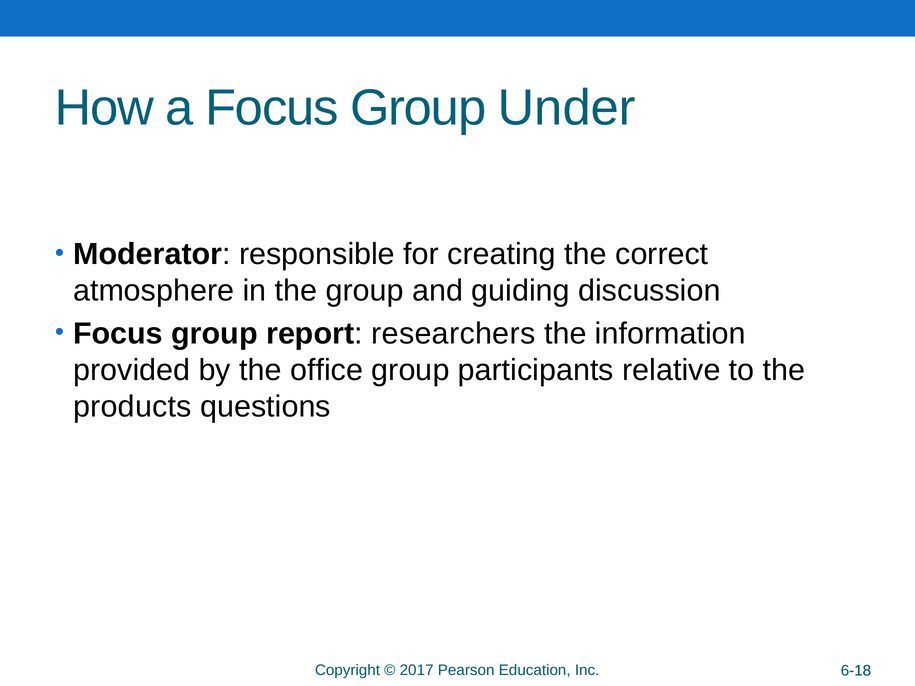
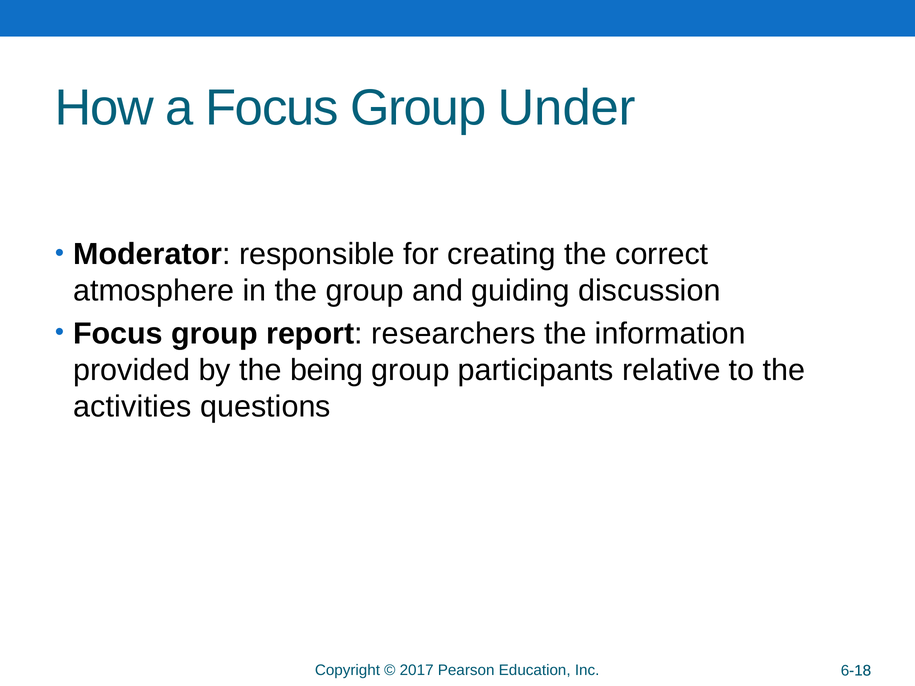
office: office -> being (327, 370)
products: products -> activities (132, 407)
